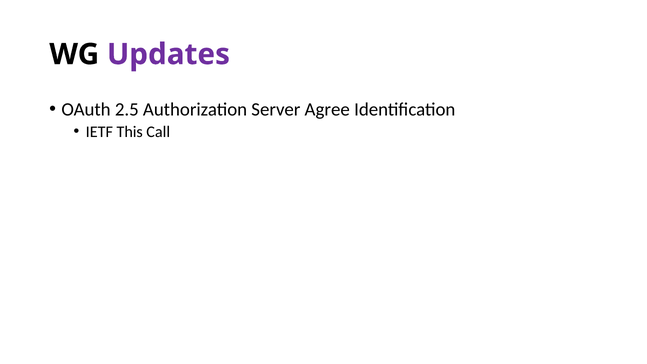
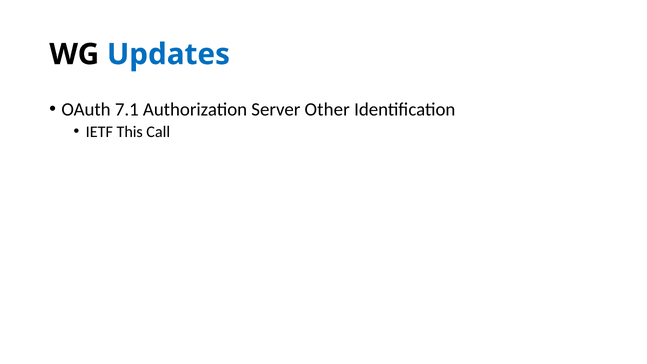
Updates colour: purple -> blue (168, 54)
2.5: 2.5 -> 7.1 (127, 109)
Agree: Agree -> Other (327, 109)
